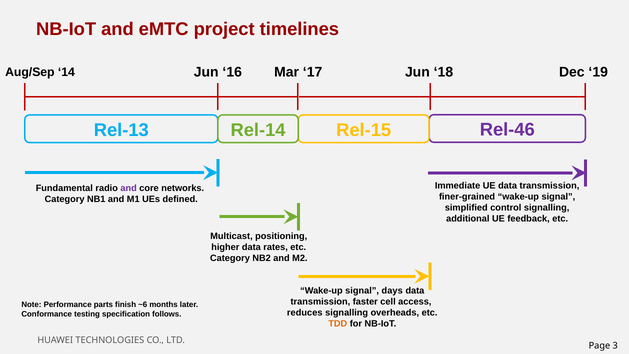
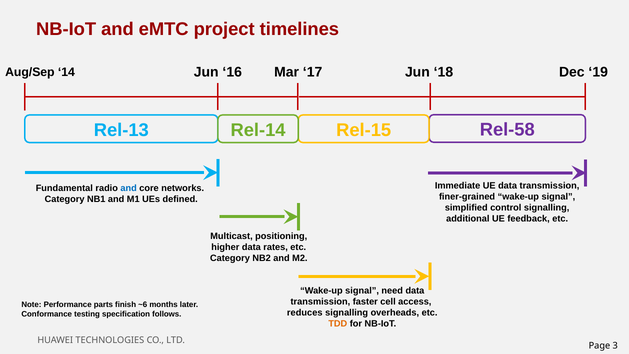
Rel-46: Rel-46 -> Rel-58 (507, 130)
and colour: purple -> blue (129, 188)
days: days -> need (392, 291)
